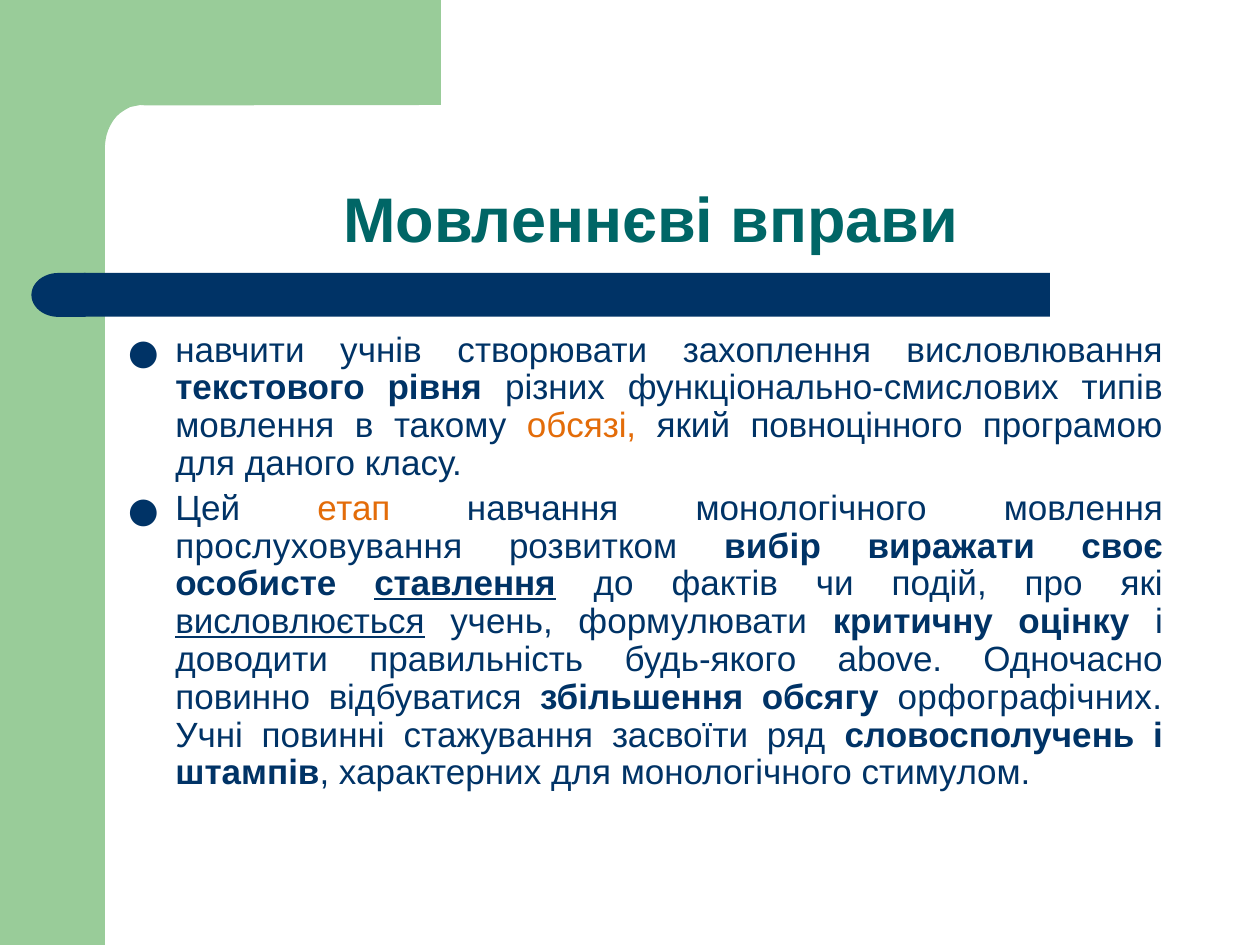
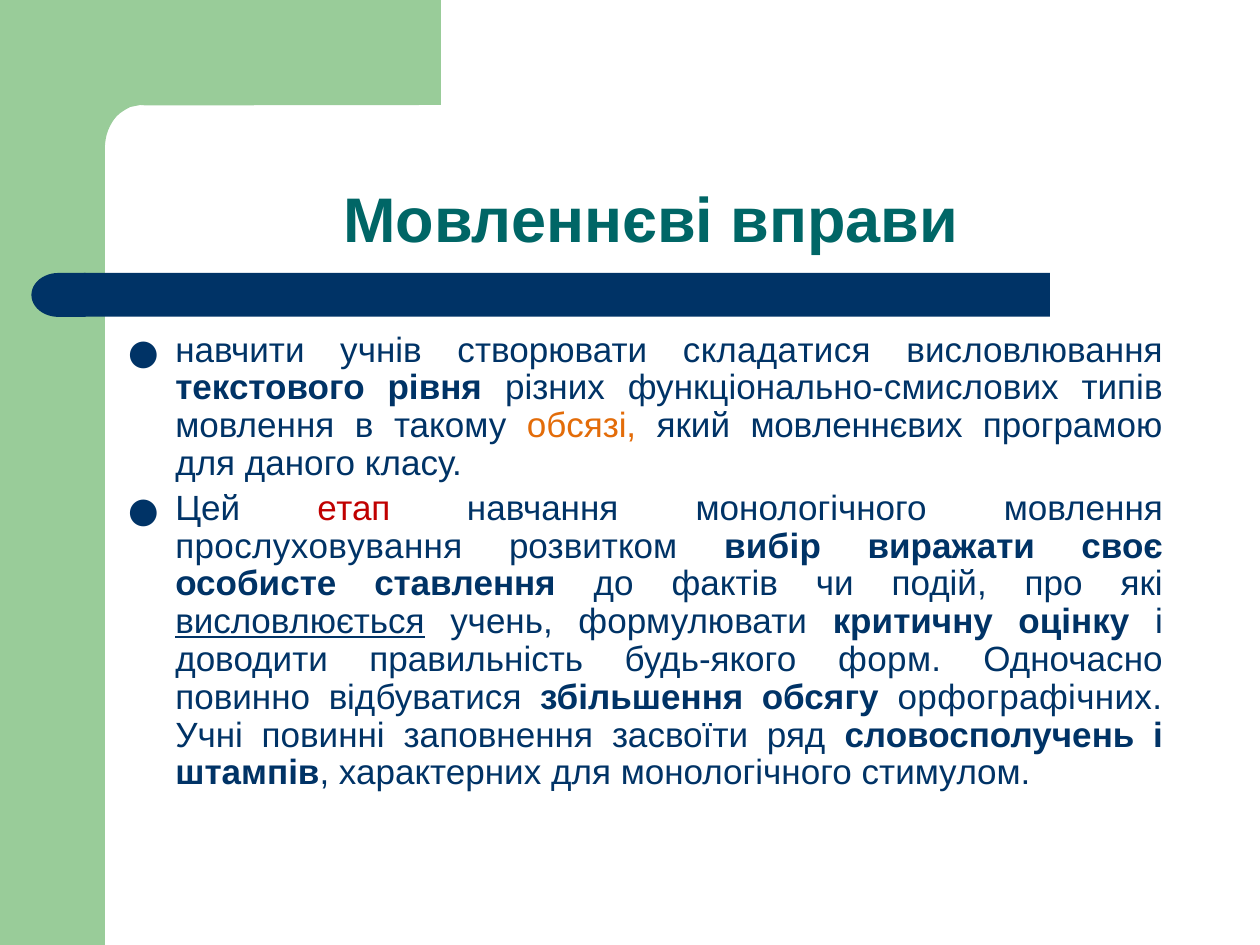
захоплення: захоплення -> складатися (777, 351)
повноцінного: повноцінного -> мовленнєвих (857, 426)
етап colour: orange -> red (354, 509)
ставлення underline: present -> none (465, 584)
above: above -> форм (890, 660)
стажування: стажування -> заповнення (498, 736)
